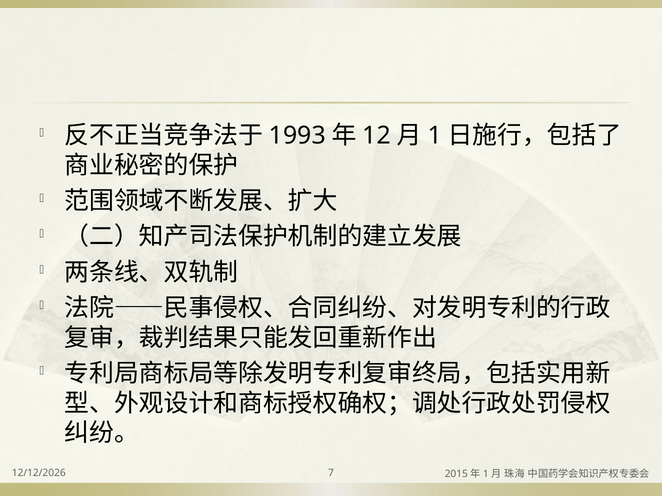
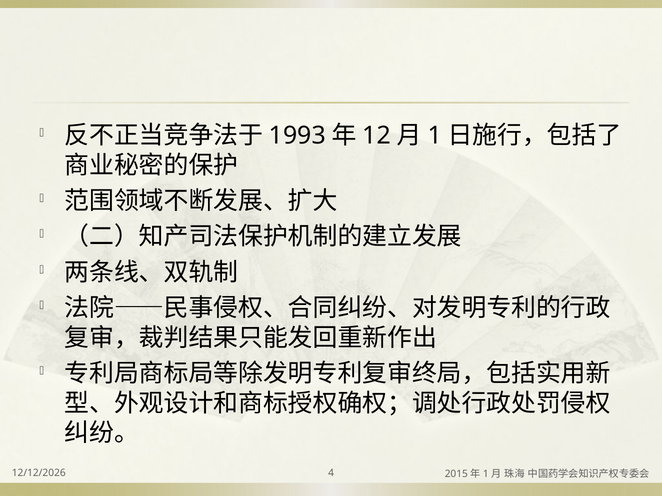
7: 7 -> 4 (331, 474)
